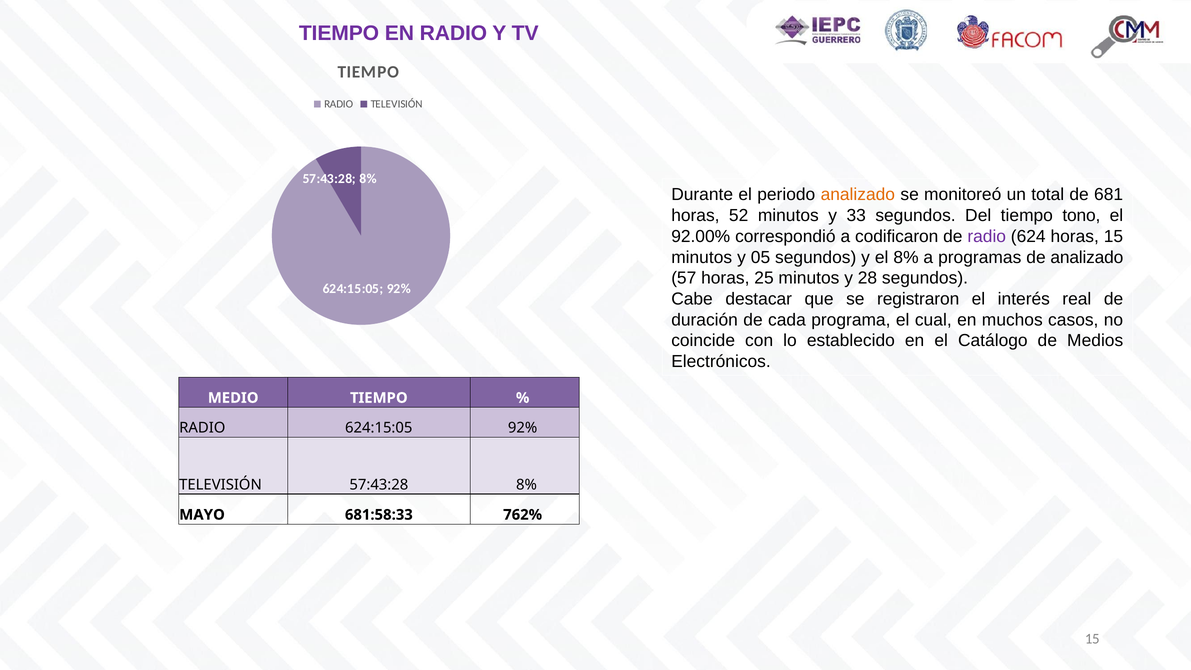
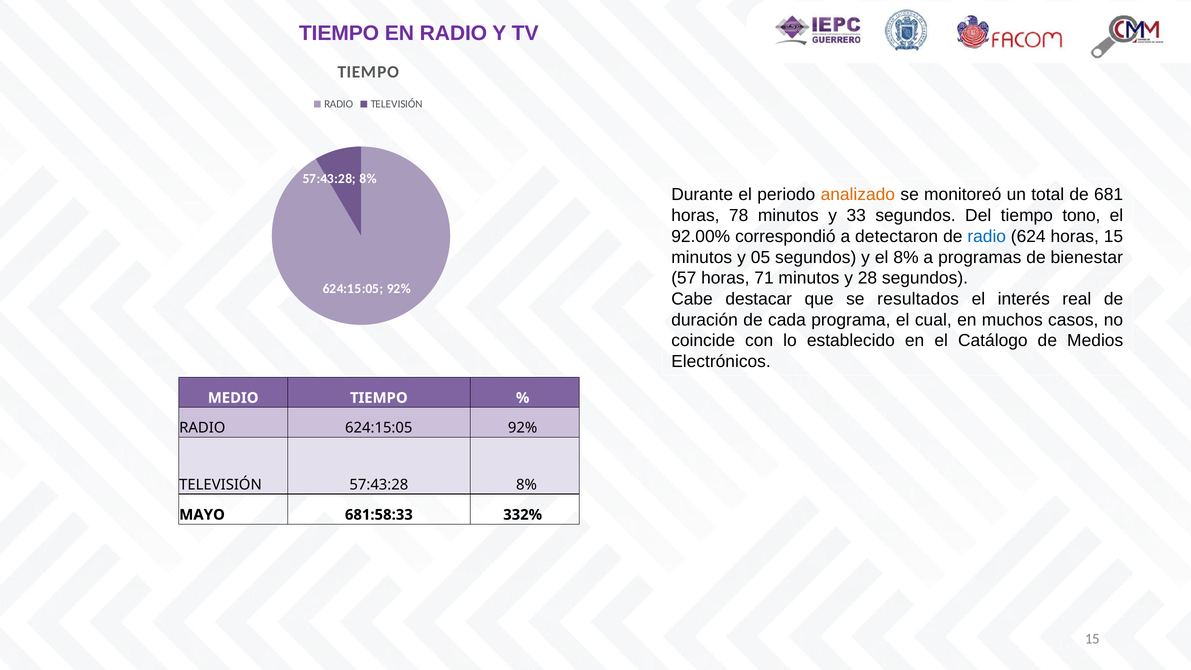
52: 52 -> 78 (739, 216)
codificaron: codificaron -> detectaron (897, 236)
radio colour: purple -> blue (987, 236)
de analizado: analizado -> bienestar (1087, 257)
25: 25 -> 71 (764, 278)
registraron: registraron -> resultados (918, 299)
762%: 762% -> 332% (523, 515)
